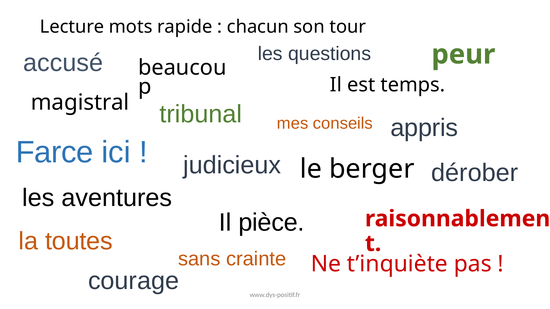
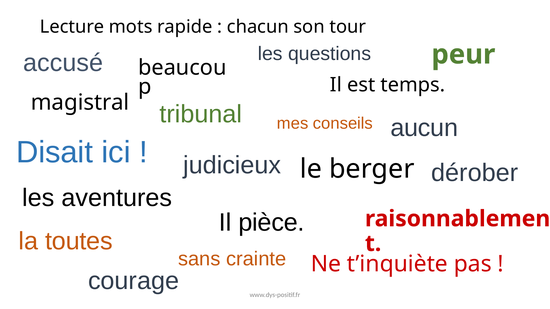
appris: appris -> aucun (424, 128)
Farce: Farce -> Disait (55, 153)
